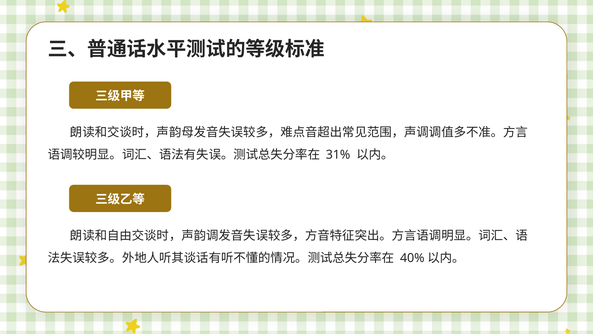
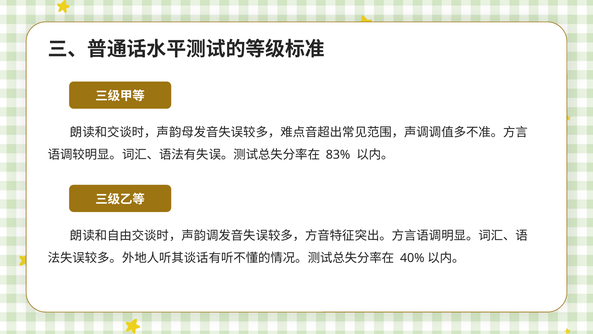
31%: 31% -> 83% (338, 154)
